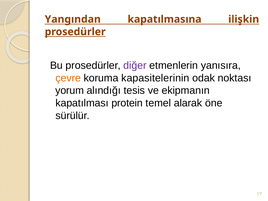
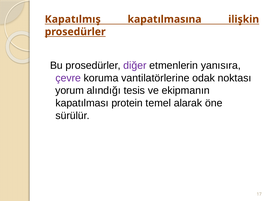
Yangından: Yangından -> Kapatılmış (73, 19)
çevre colour: orange -> purple (68, 78)
kapasitelerinin: kapasitelerinin -> vantilatörlerine (155, 78)
